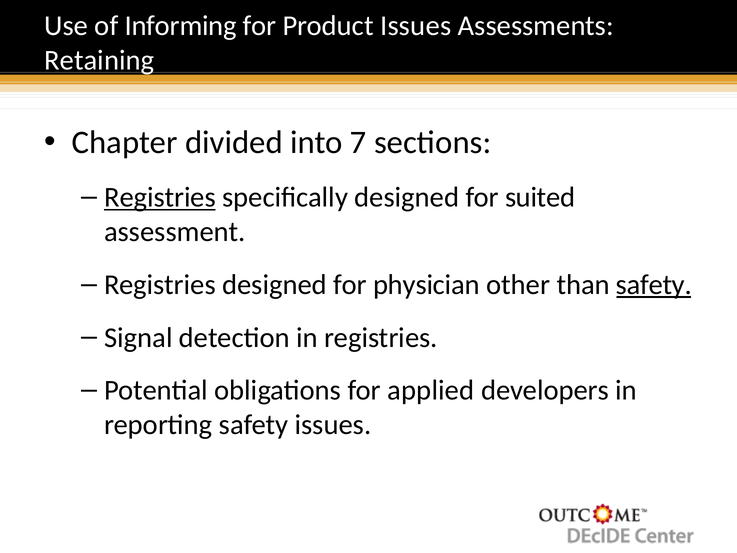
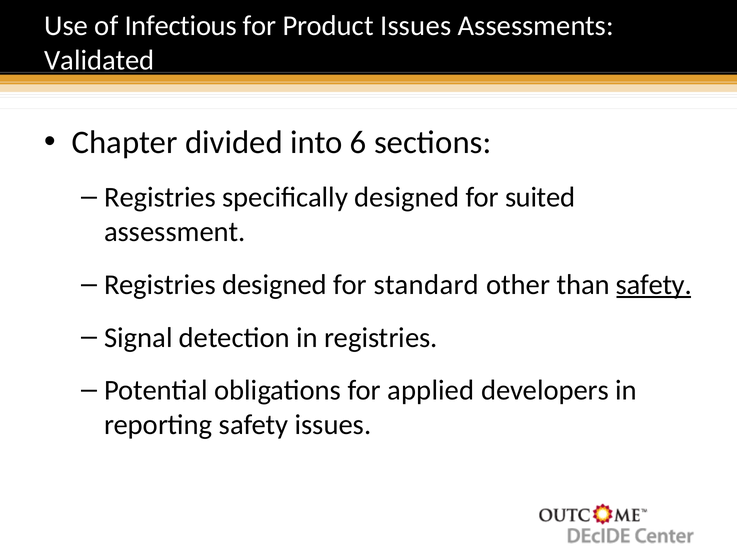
Informing: Informing -> Infectious (181, 26)
Retaining: Retaining -> Validated (99, 60)
7: 7 -> 6 (358, 142)
Registries underline: present -> none (160, 197)
physician: physician -> standard (426, 285)
